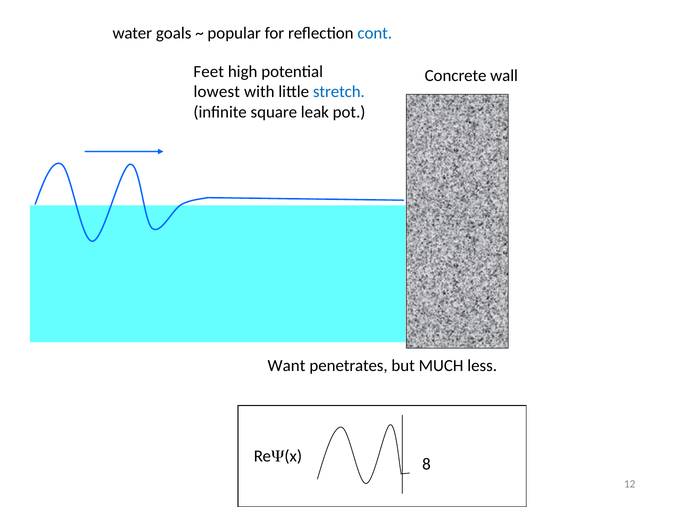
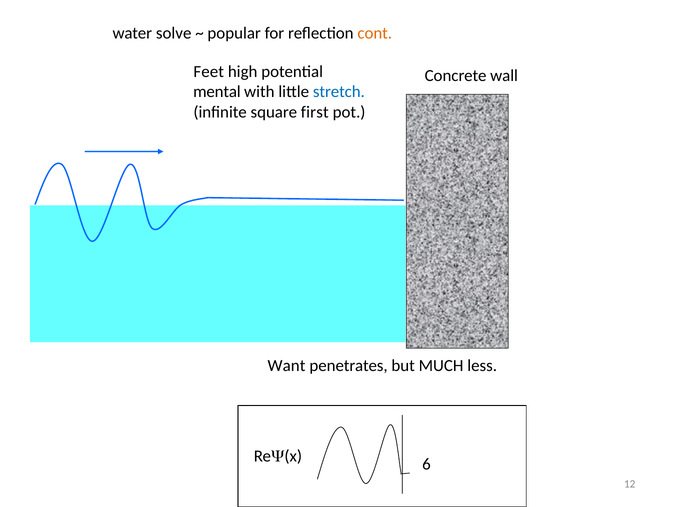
goals: goals -> solve (174, 33)
cont colour: blue -> orange (375, 33)
lowest: lowest -> mental (217, 92)
leak: leak -> first (315, 112)
8: 8 -> 6 (426, 464)
